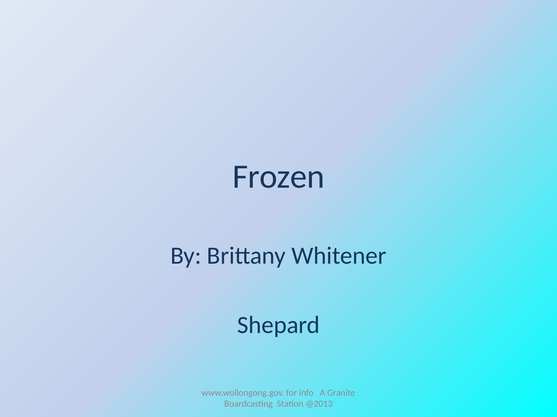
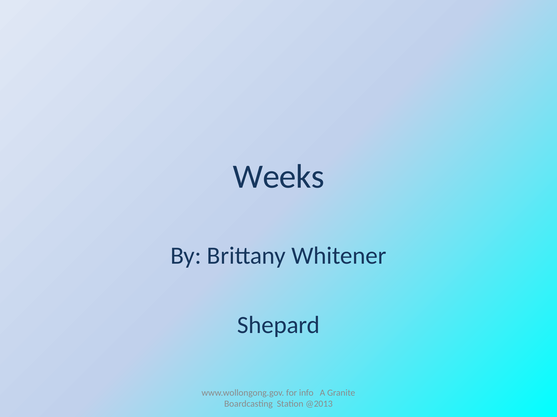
Frozen: Frozen -> Weeks (279, 177)
